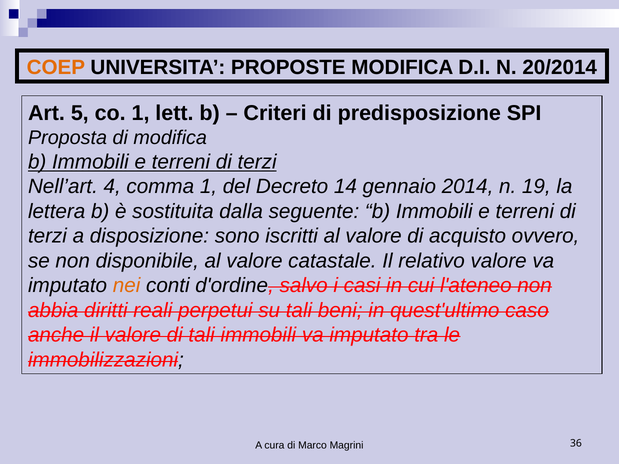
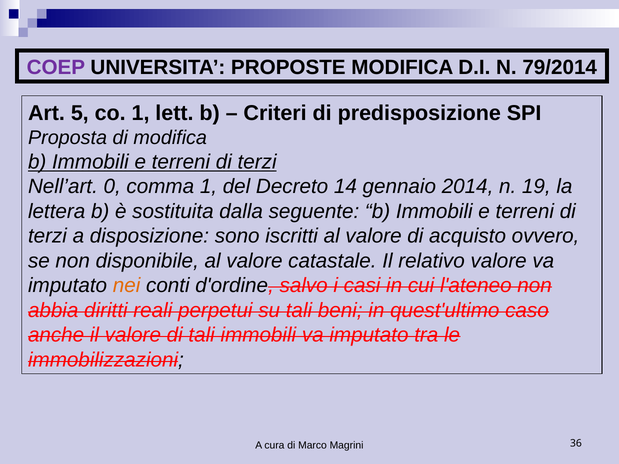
COEP colour: orange -> purple (56, 68)
20/2014: 20/2014 -> 79/2014 (560, 68)
4: 4 -> 0 (112, 187)
